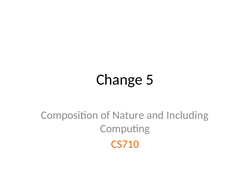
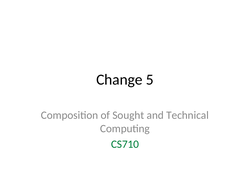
Nature: Nature -> Sought (128, 115)
Including: Including -> Technical (188, 115)
CS710 colour: orange -> green (125, 144)
